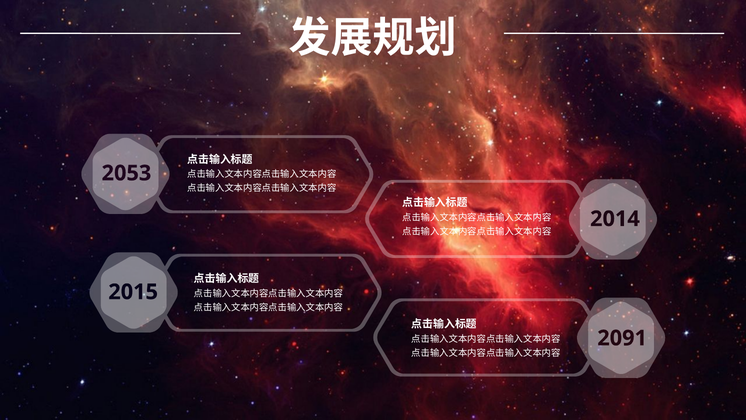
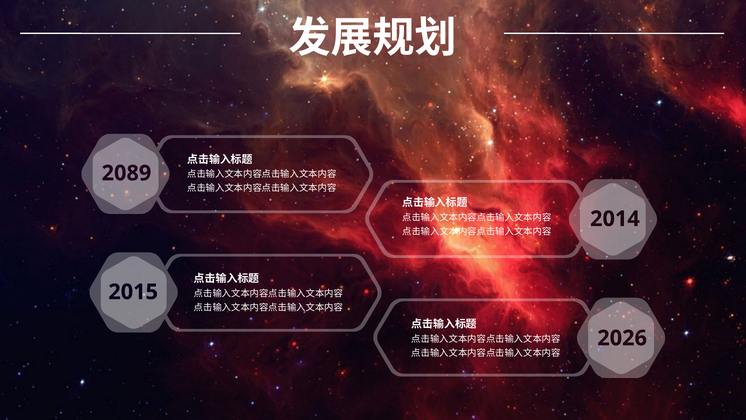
2053: 2053 -> 2089 (126, 173)
2091: 2091 -> 2026 (622, 338)
